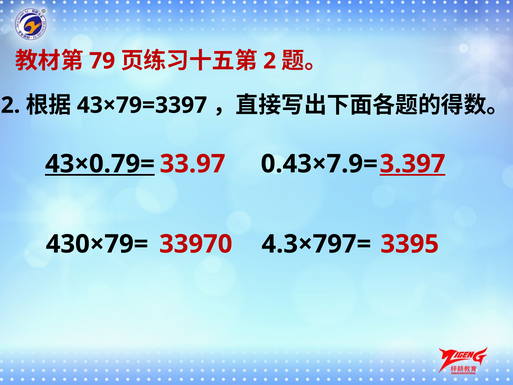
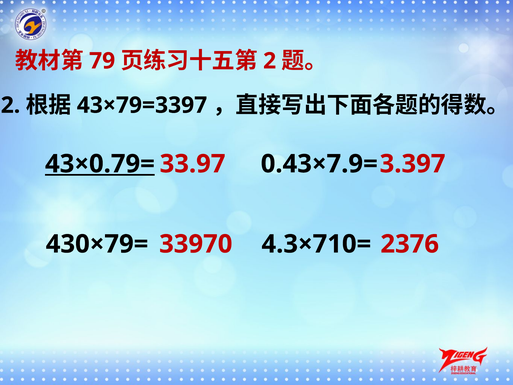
3.397 underline: present -> none (413, 164)
4.3×797=: 4.3×797= -> 4.3×710= (316, 244)
3395: 3395 -> 2376 (410, 244)
